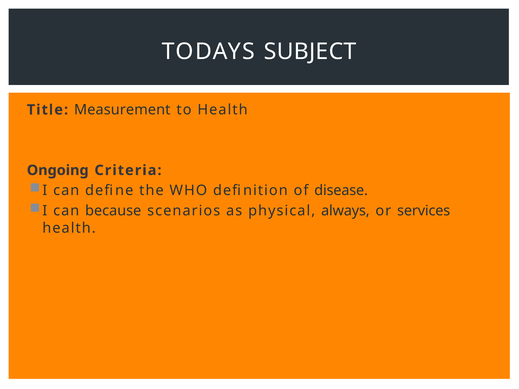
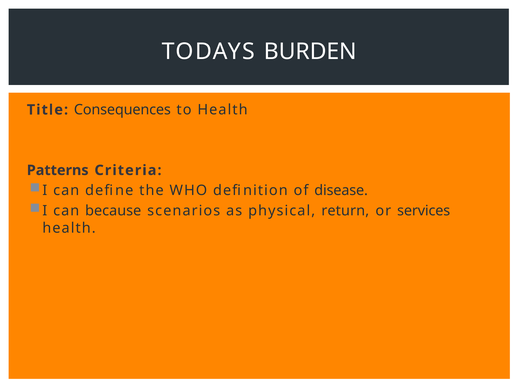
SUBJECT: SUBJECT -> BURDEN (310, 52)
Measurement: Measurement -> Consequences (122, 110)
Ongoing: Ongoing -> Patterns (58, 170)
always: always -> return (345, 211)
